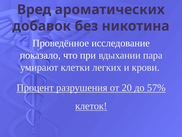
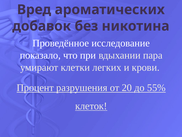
57%: 57% -> 55% (156, 87)
